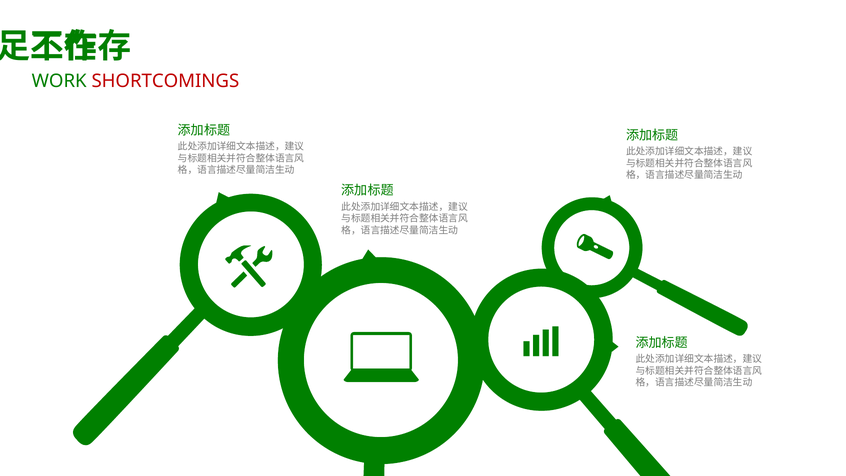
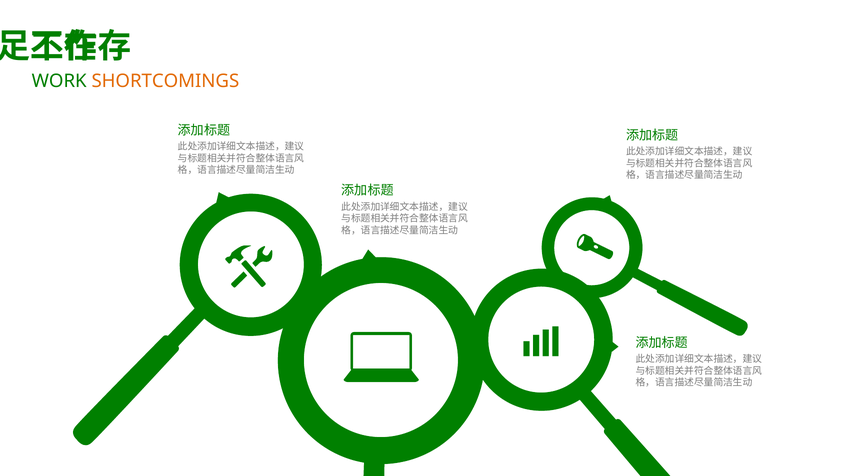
SHORTCOMINGS colour: red -> orange (165, 81)
